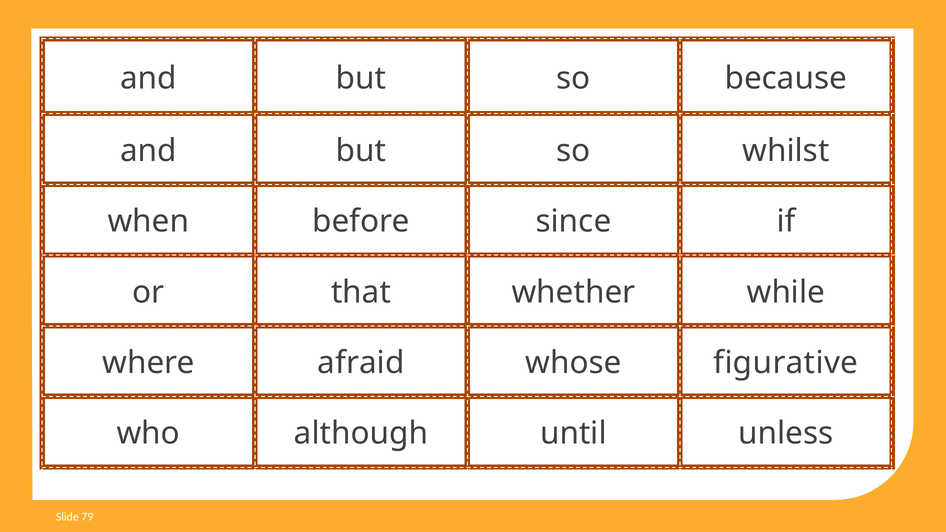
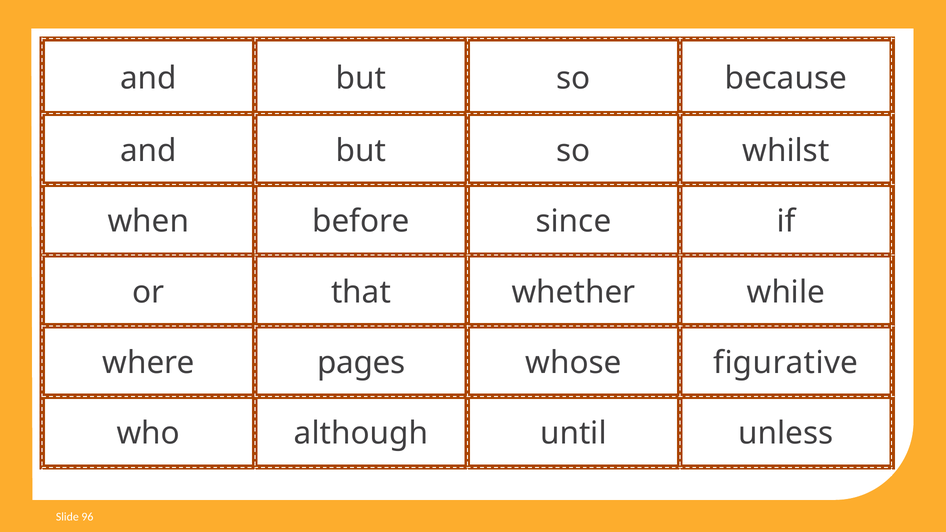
afraid: afraid -> pages (361, 363)
79: 79 -> 96 (87, 517)
